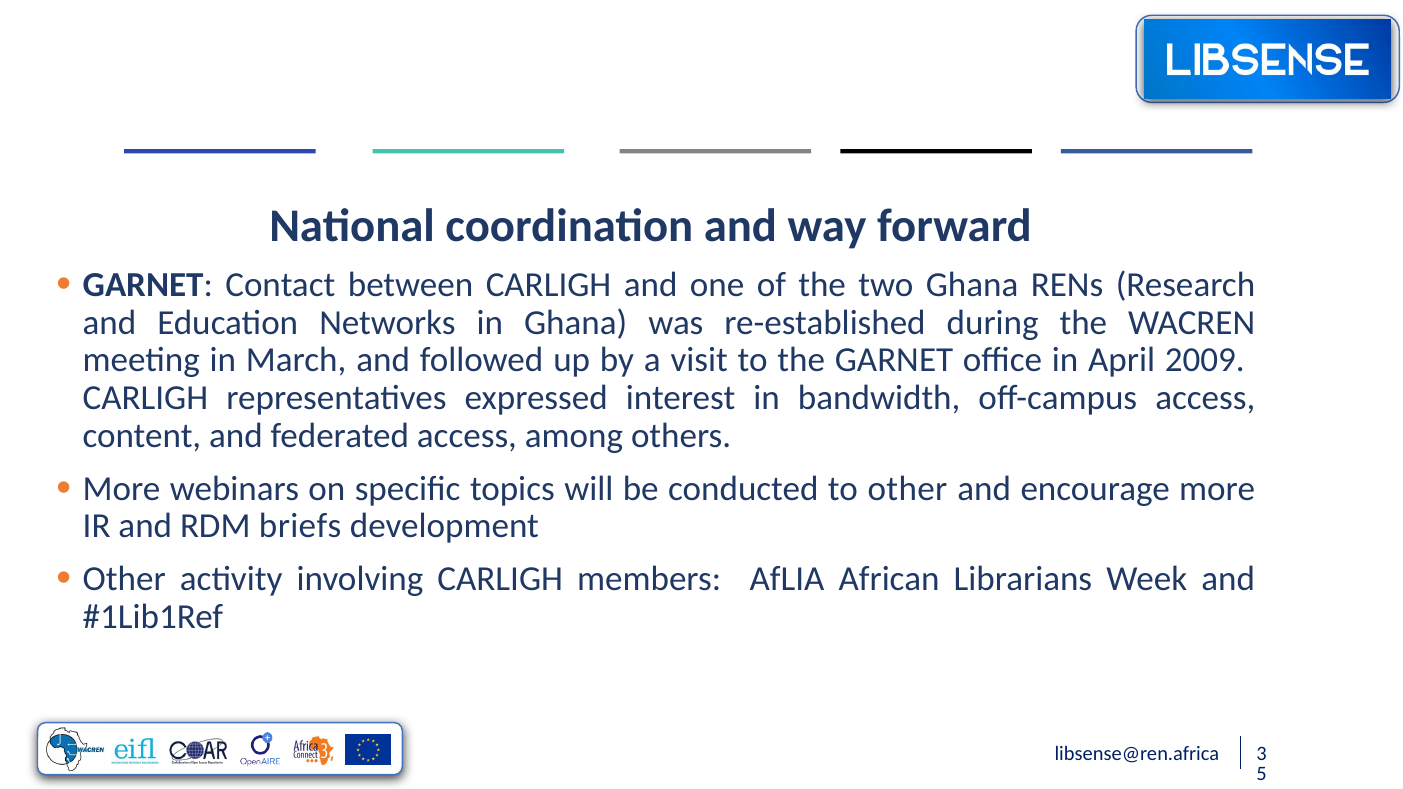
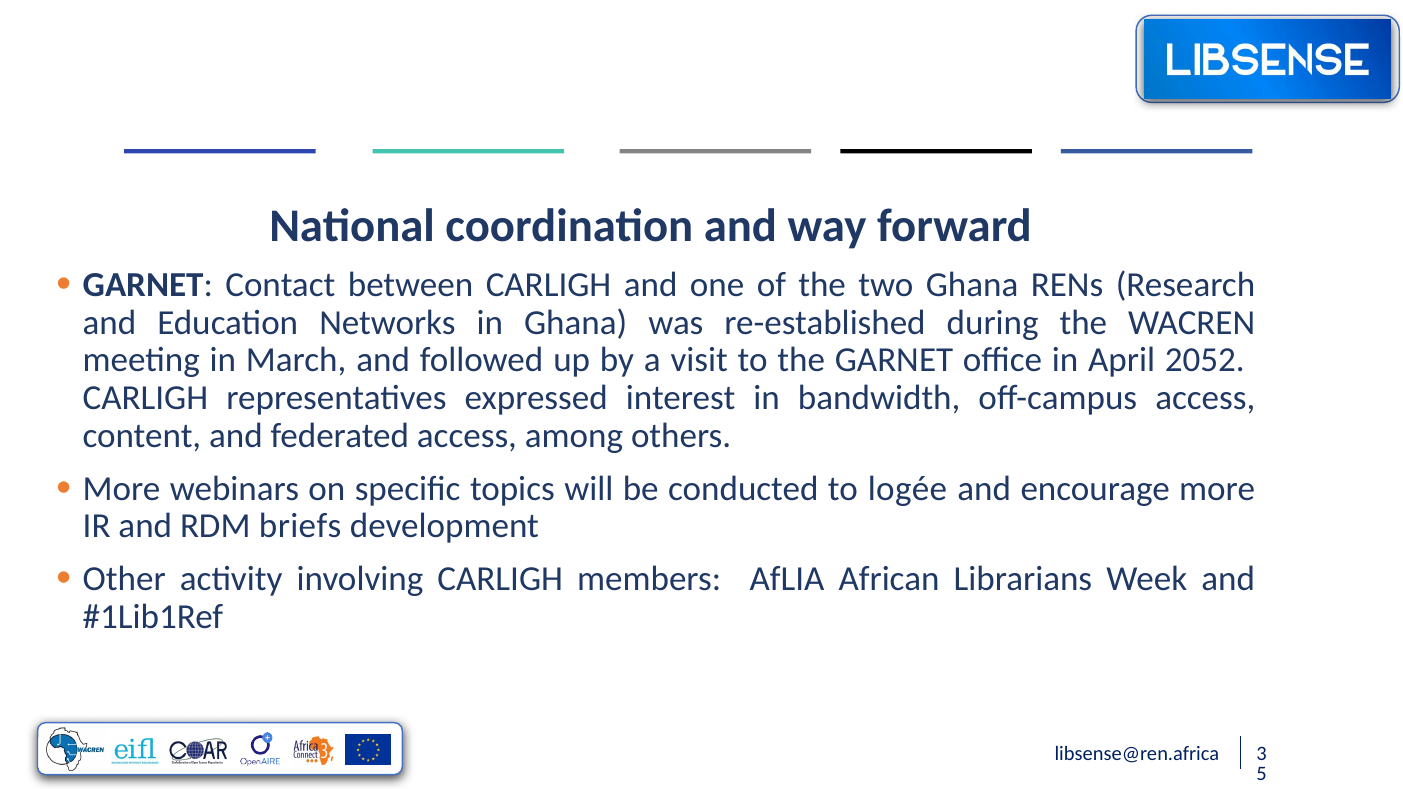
2009: 2009 -> 2052 (1205, 360)
to other: other -> logée (907, 489)
